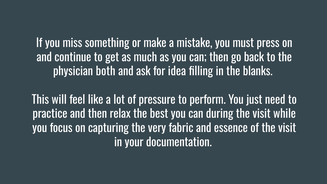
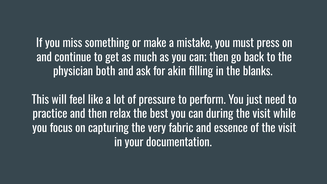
idea: idea -> akin (177, 72)
